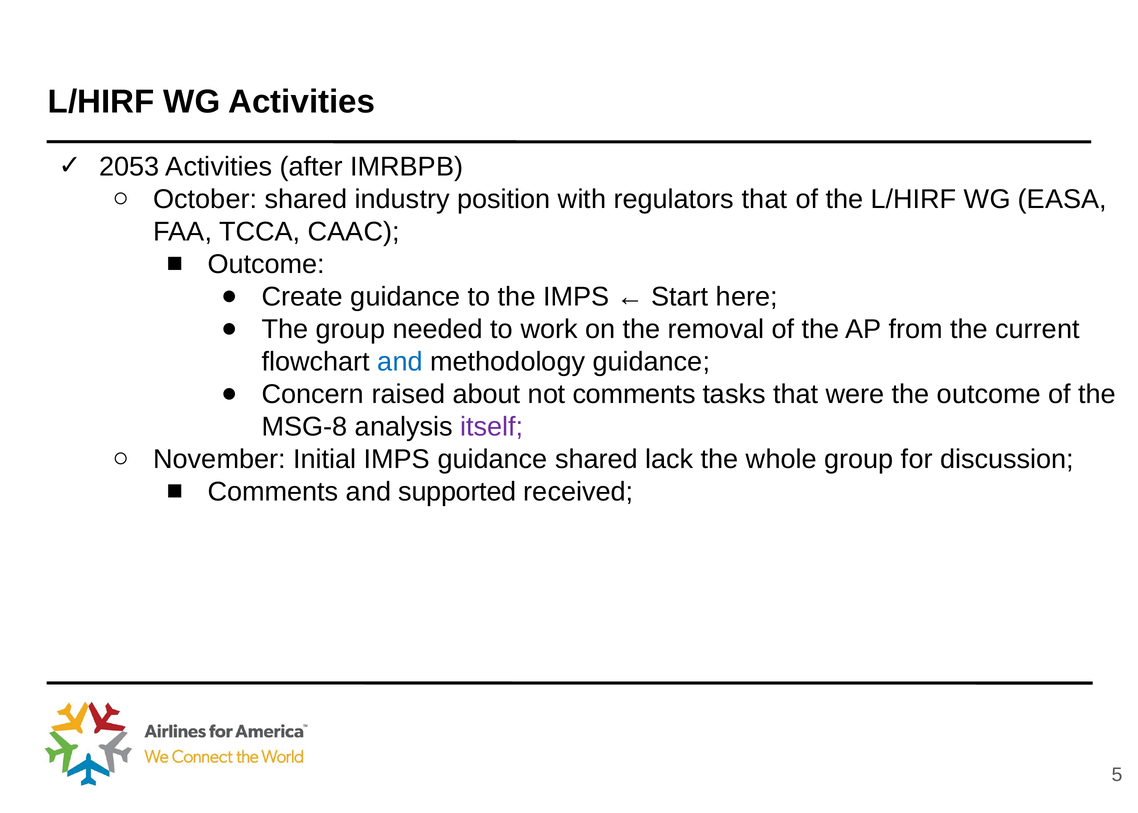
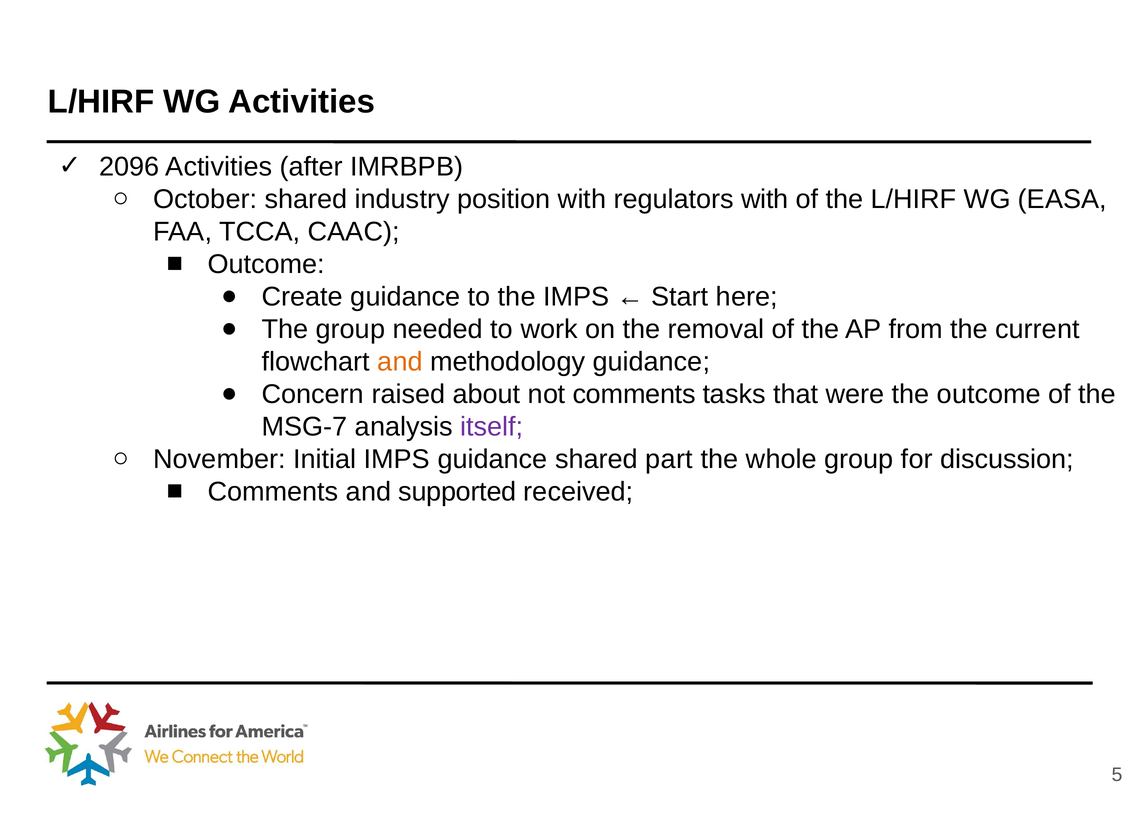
2053: 2053 -> 2096 (129, 167)
regulators that: that -> with (765, 199)
and colour: blue -> orange (400, 362)
MSG-8: MSG-8 -> MSG-7 (305, 427)
lack: lack -> part (669, 459)
